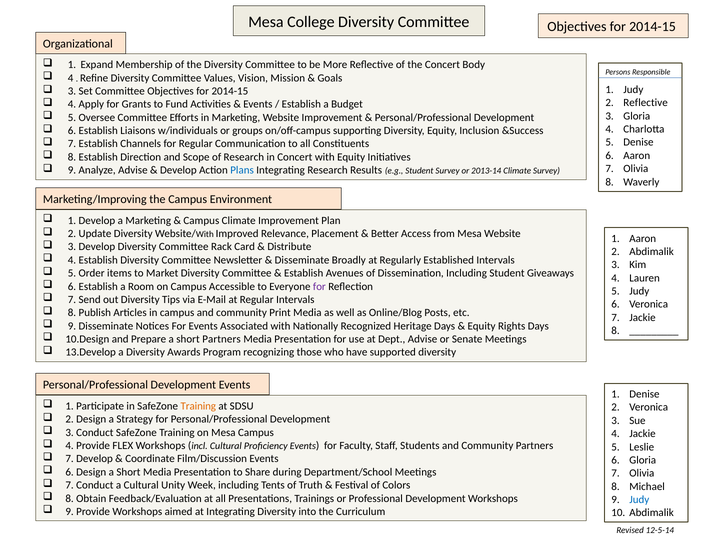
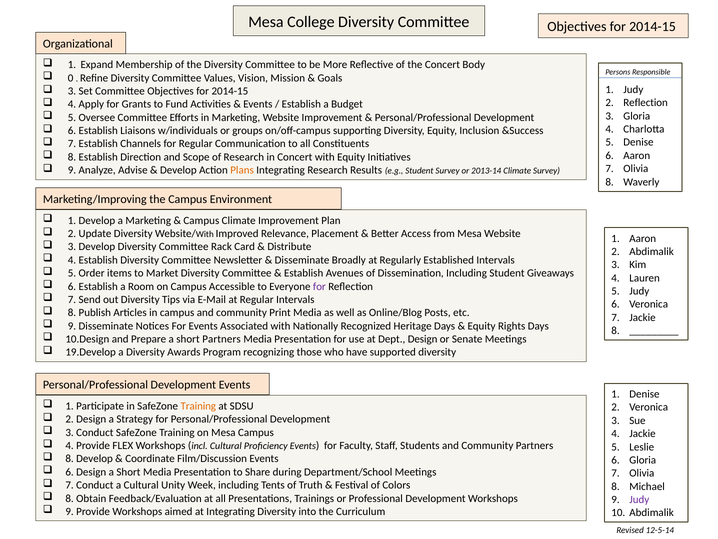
4: 4 -> 0 (71, 78)
2 Reflective: Reflective -> Reflection (646, 103)
Plans colour: blue -> orange (242, 170)
Dept Advise: Advise -> Design (423, 339)
13.Develop: 13.Develop -> 19.Develop (91, 352)
7: 7 -> 8 (70, 458)
Judy colour: blue -> purple (639, 499)
